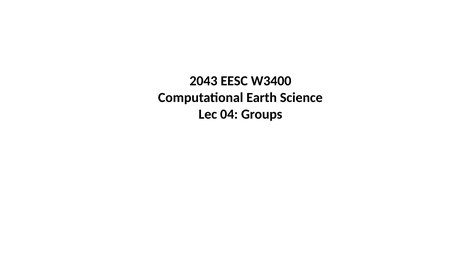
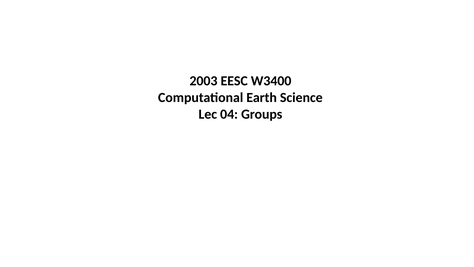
2043: 2043 -> 2003 (203, 81)
